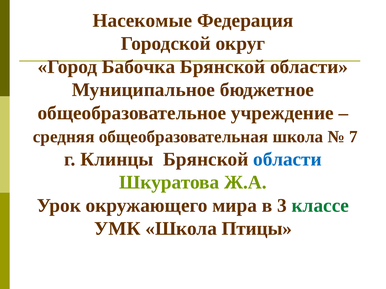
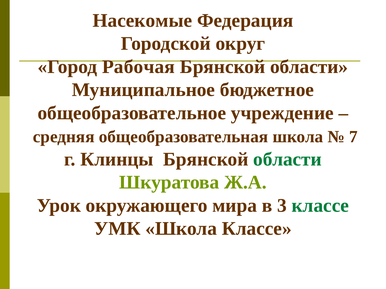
Бабочка: Бабочка -> Рабочая (138, 67)
области colour: blue -> green (287, 159)
Школа Птицы: Птицы -> Классе (257, 229)
